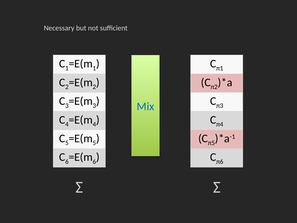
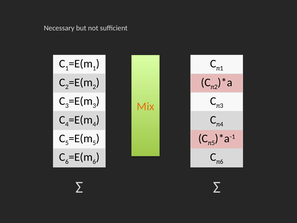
Mix colour: blue -> orange (146, 106)
